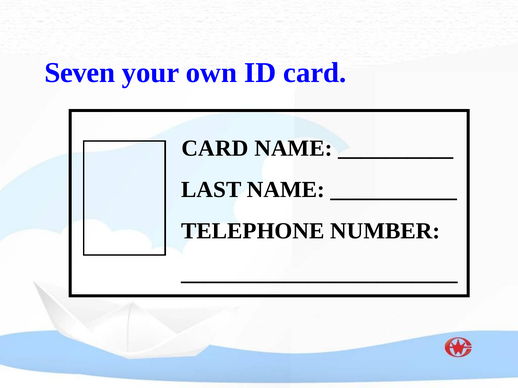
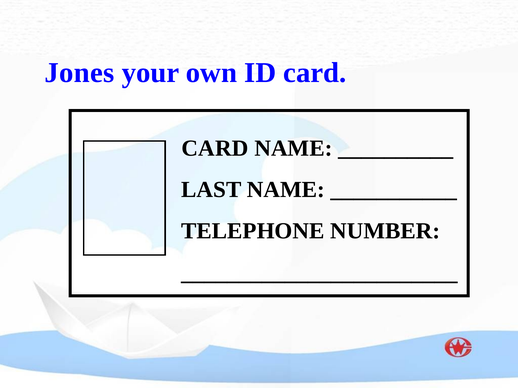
Seven: Seven -> Jones (79, 73)
